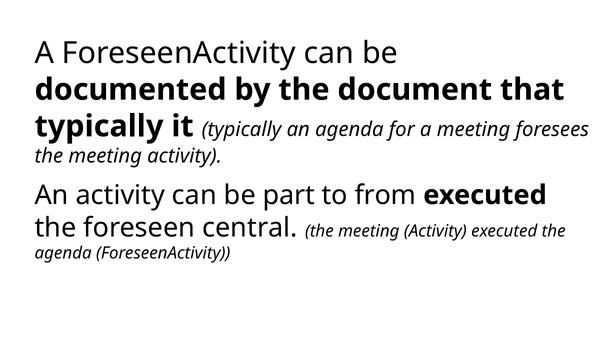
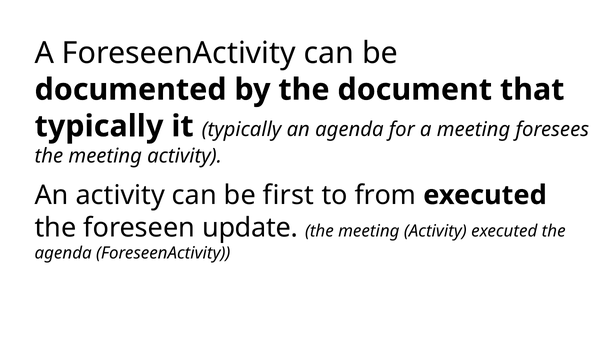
part: part -> first (289, 195)
central: central -> update (250, 227)
